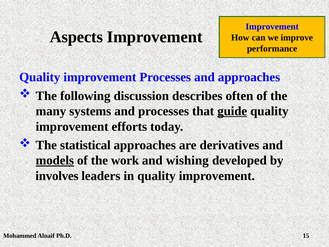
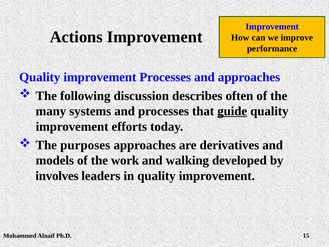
Aspects: Aspects -> Actions (76, 37)
statistical: statistical -> purposes (85, 145)
models underline: present -> none (55, 160)
wishing: wishing -> walking (187, 160)
